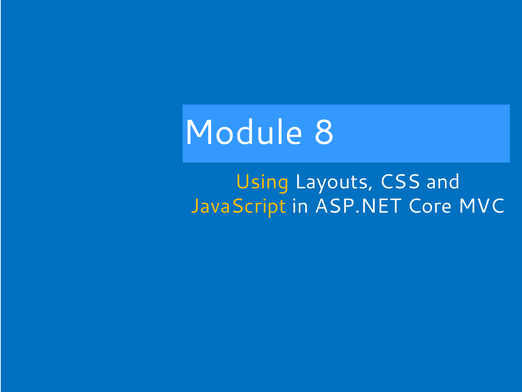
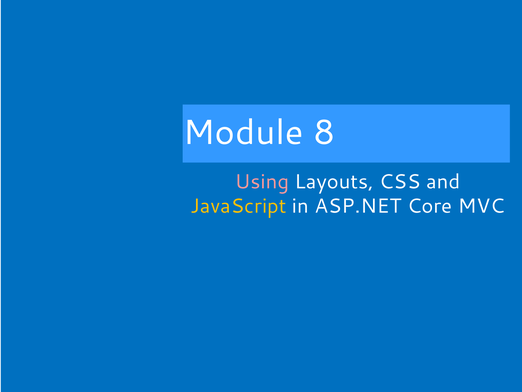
Using colour: yellow -> pink (262, 182)
